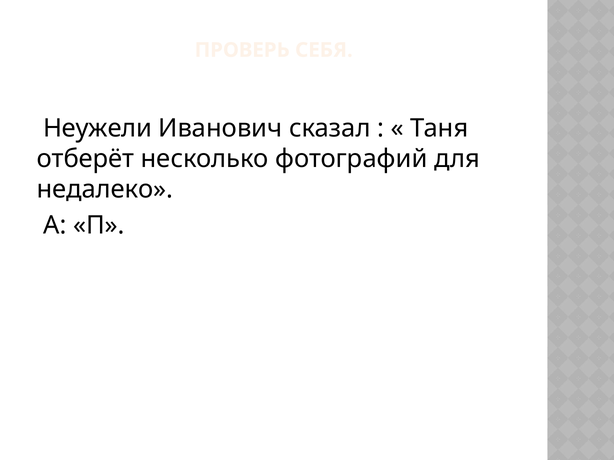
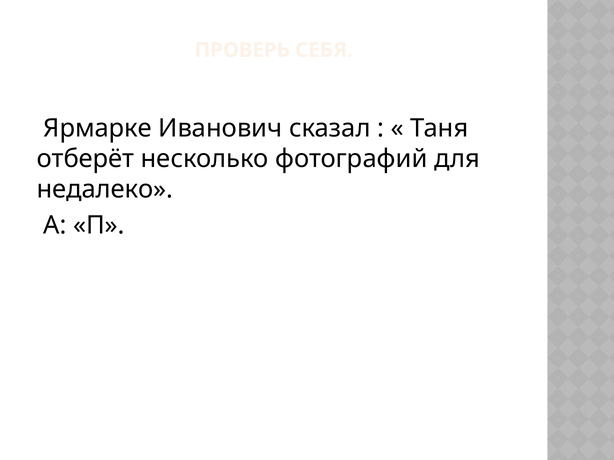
Неужели: Неужели -> Ярмарке (98, 128)
